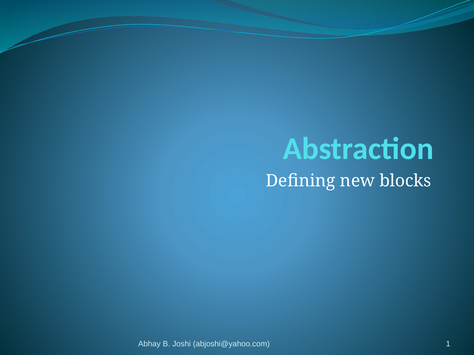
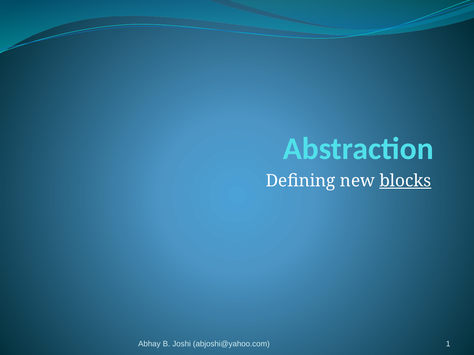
blocks underline: none -> present (405, 181)
